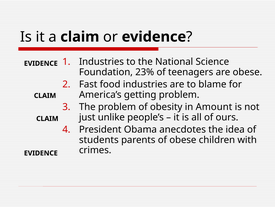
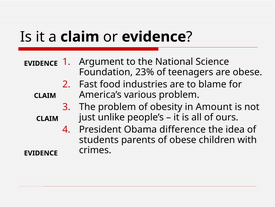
Industries: Industries -> Argument (101, 61)
getting: getting -> various (140, 94)
anecdotes: anecdotes -> difference (183, 129)
